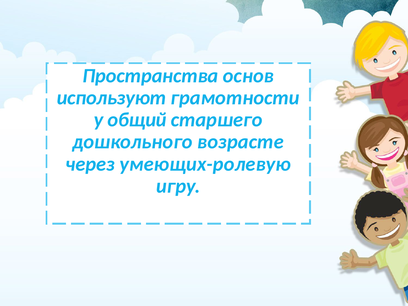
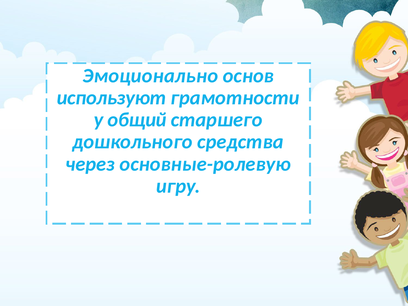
Пространства: Пространства -> Эмоционально (150, 76)
возрасте: возрасте -> средства (241, 142)
умеющих-ролевую: умеющих-ролевую -> основные-ролевую (205, 164)
